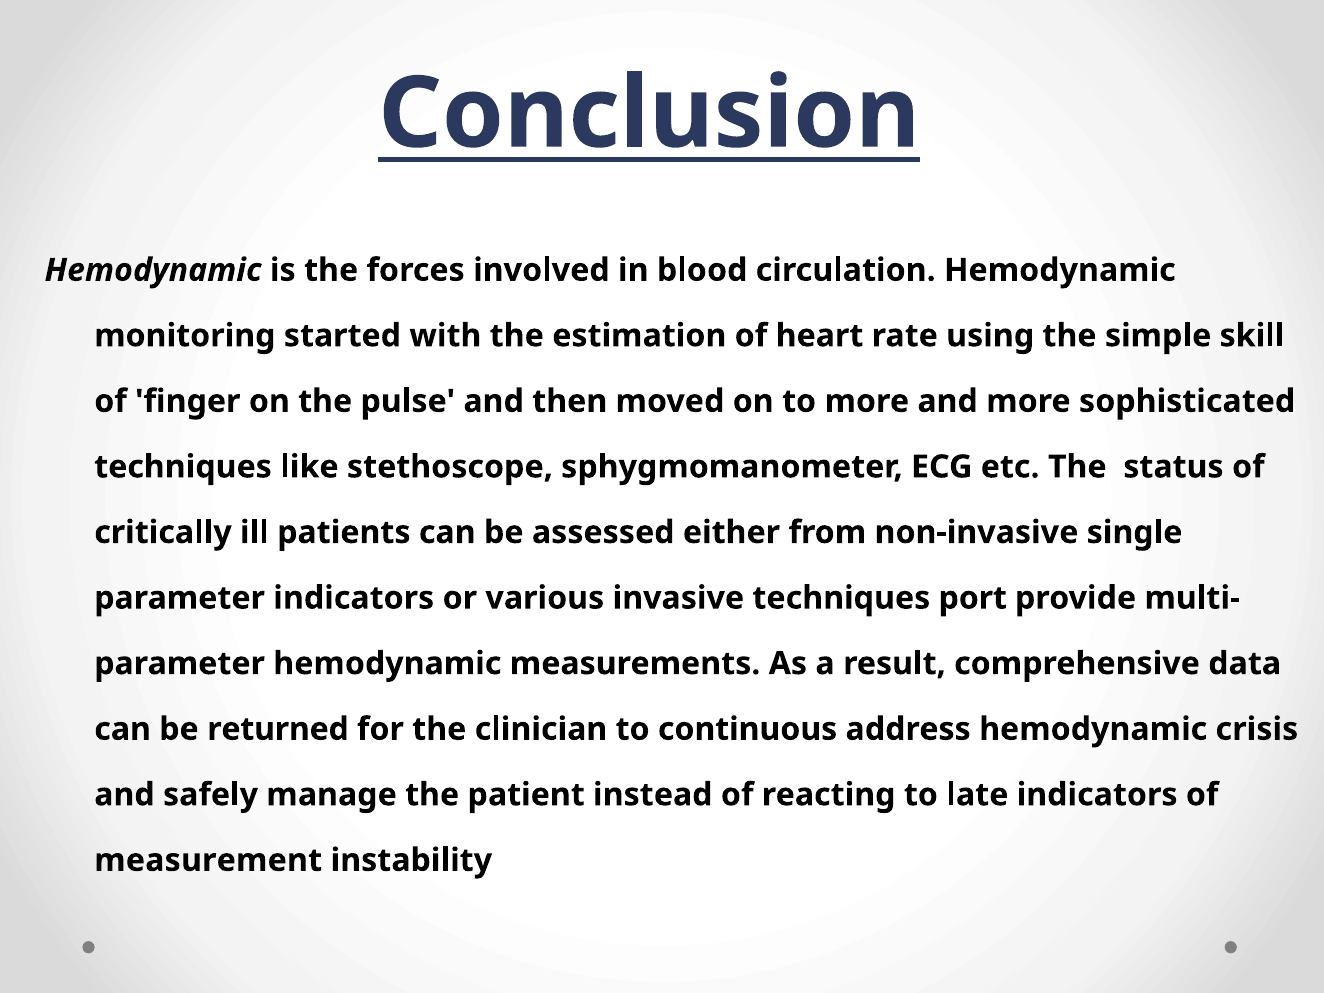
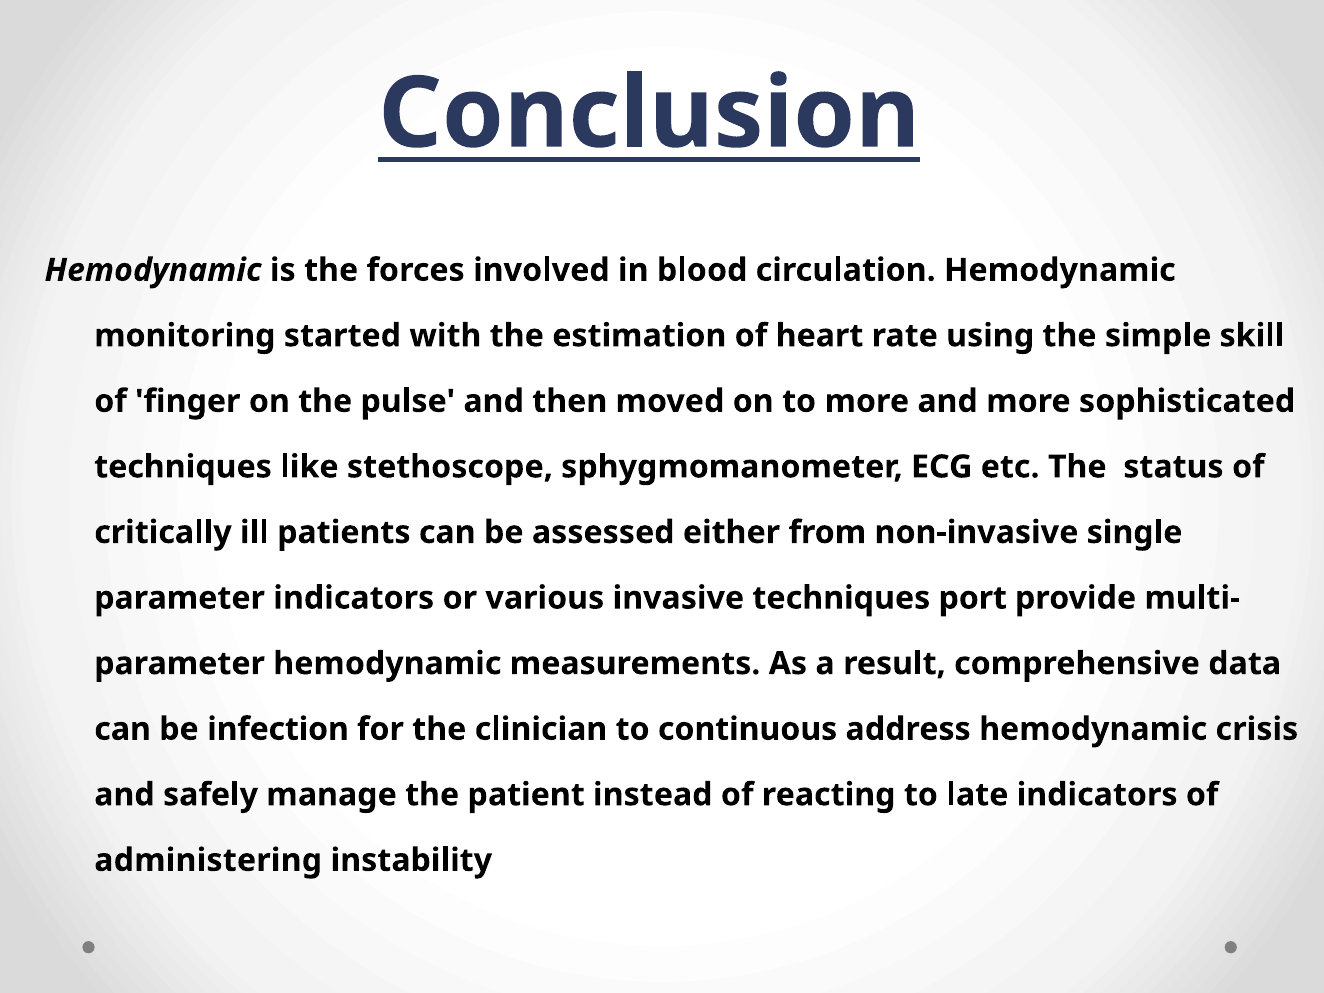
returned: returned -> infection (278, 729)
measurement: measurement -> administering (208, 860)
